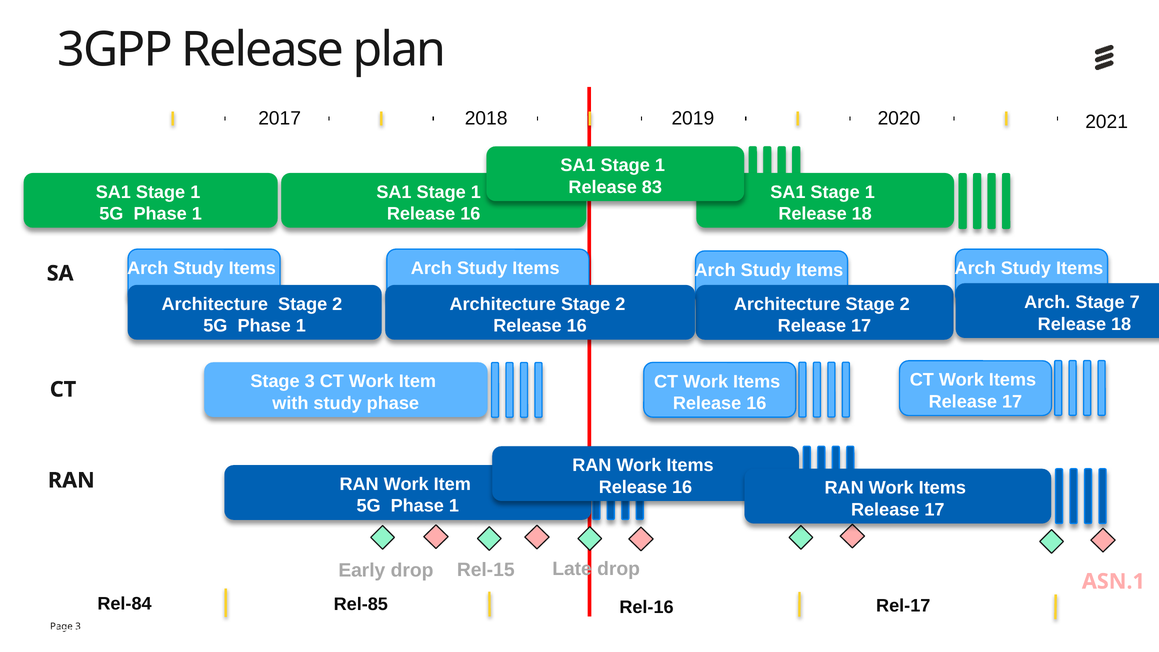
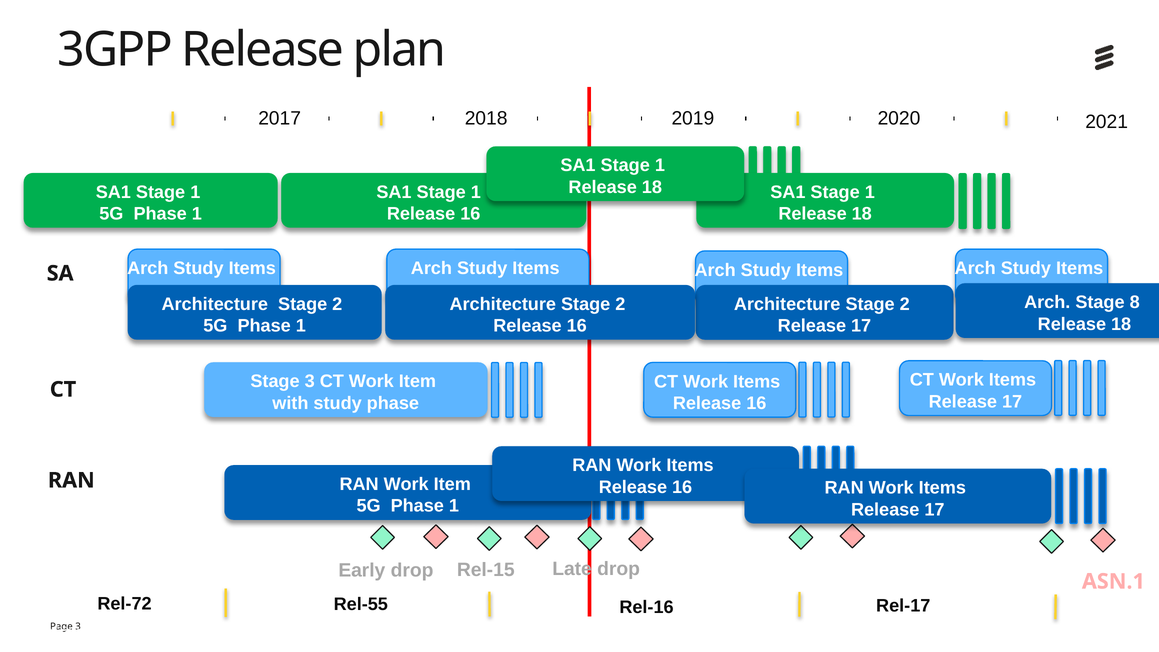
83: 83 -> 18 (652, 187)
7: 7 -> 8 (1135, 302)
Rel-84: Rel-84 -> Rel-72 (125, 604)
Rel-85: Rel-85 -> Rel-55 (361, 604)
